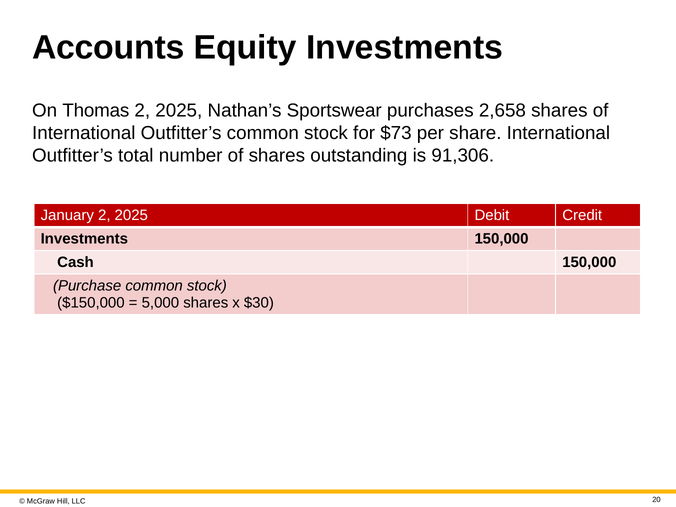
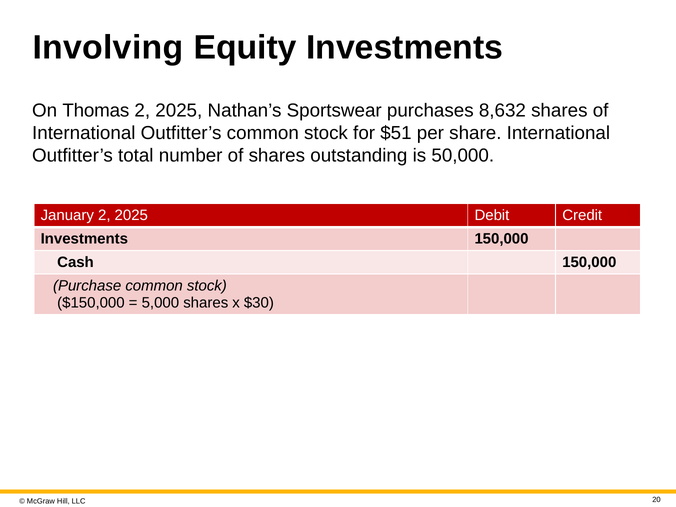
Accounts: Accounts -> Involving (108, 47)
2,658: 2,658 -> 8,632 (502, 110)
$73: $73 -> $51 (396, 133)
91,306: 91,306 -> 50,000 (463, 155)
